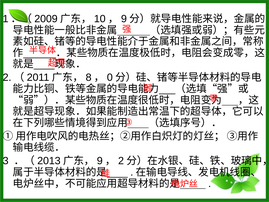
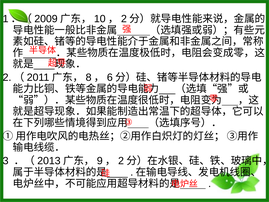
9: 9 -> 2 (124, 19)
0: 0 -> 6 (110, 77)
